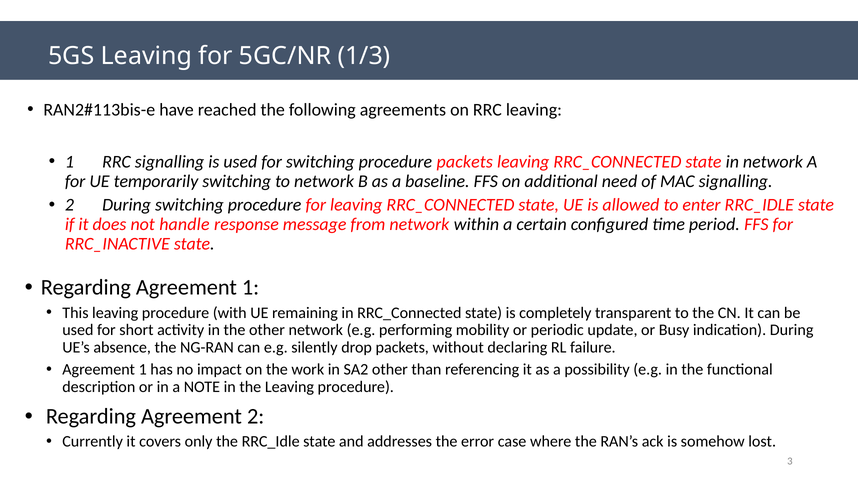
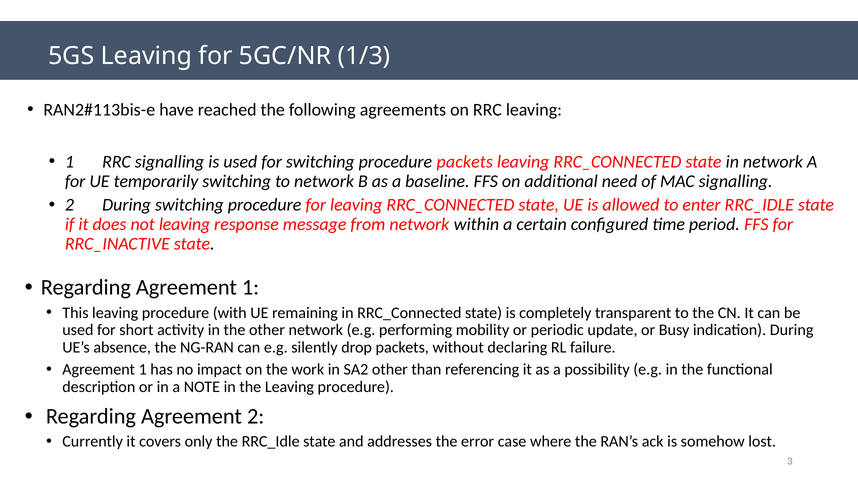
not handle: handle -> leaving (185, 224)
